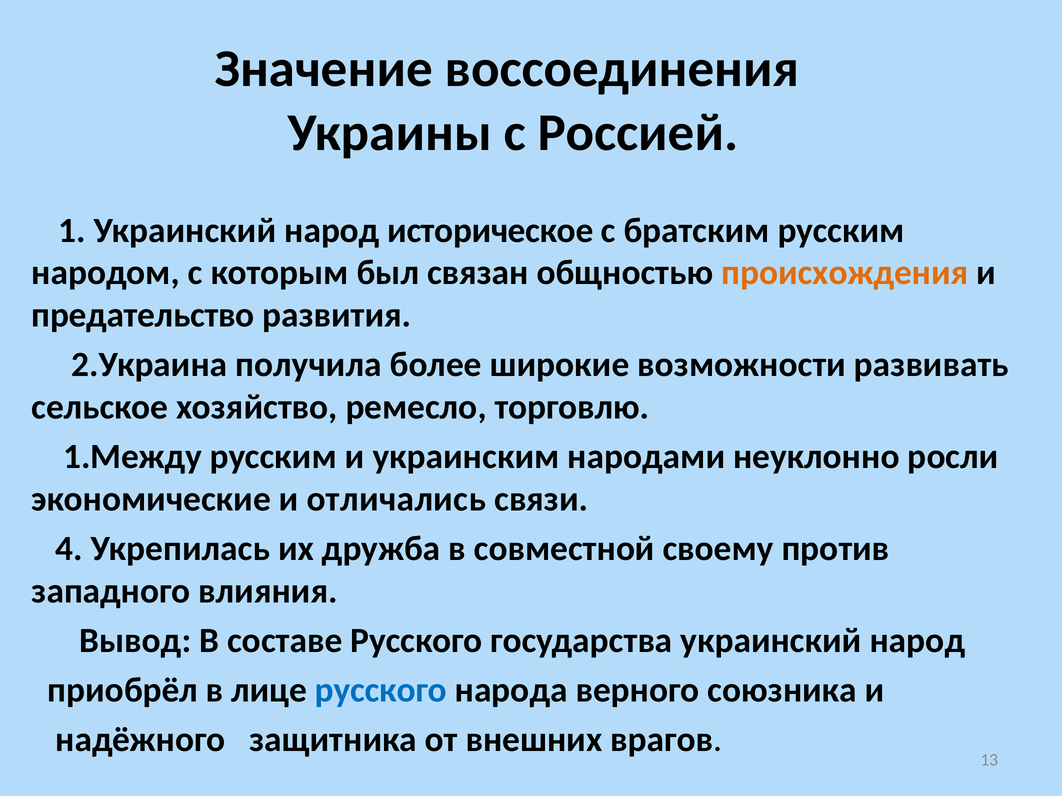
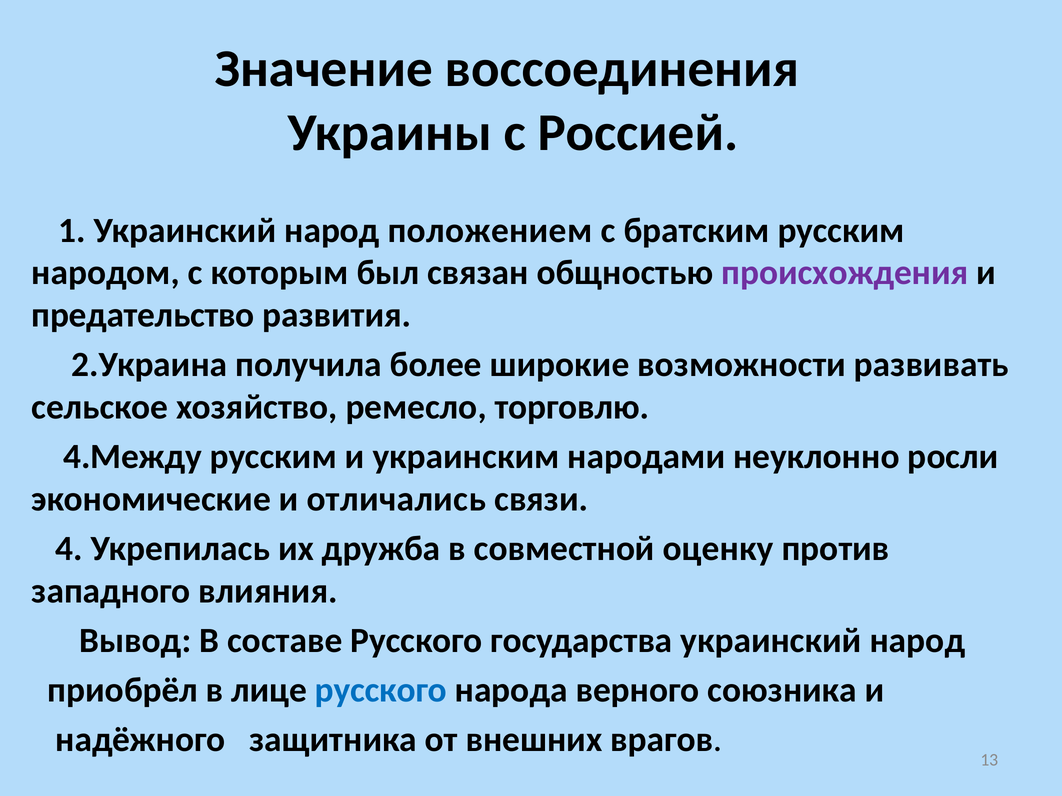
историческое: историческое -> положением (490, 230)
происхождения colour: orange -> purple (845, 273)
1.Между: 1.Между -> 4.Между (133, 457)
своему: своему -> оценку (718, 549)
